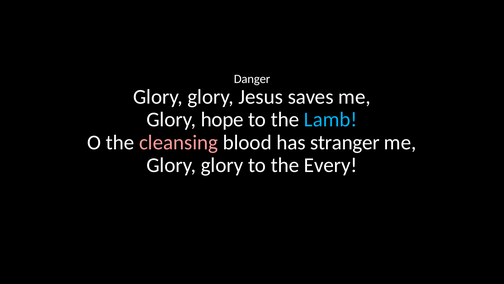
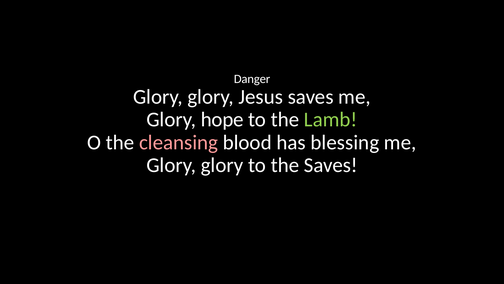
Lamb colour: light blue -> light green (331, 120)
stranger: stranger -> blessing (345, 142)
the Every: Every -> Saves (331, 165)
